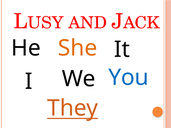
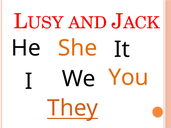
You colour: blue -> orange (128, 78)
